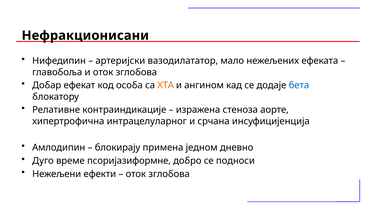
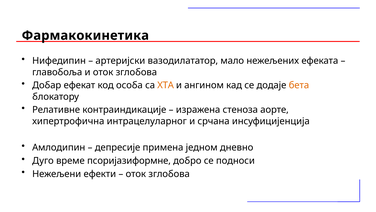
Нефракционисани: Нефракционисани -> Фармакокинетика (85, 35)
бета colour: blue -> orange (299, 85)
блокирају: блокирају -> депресије (118, 147)
